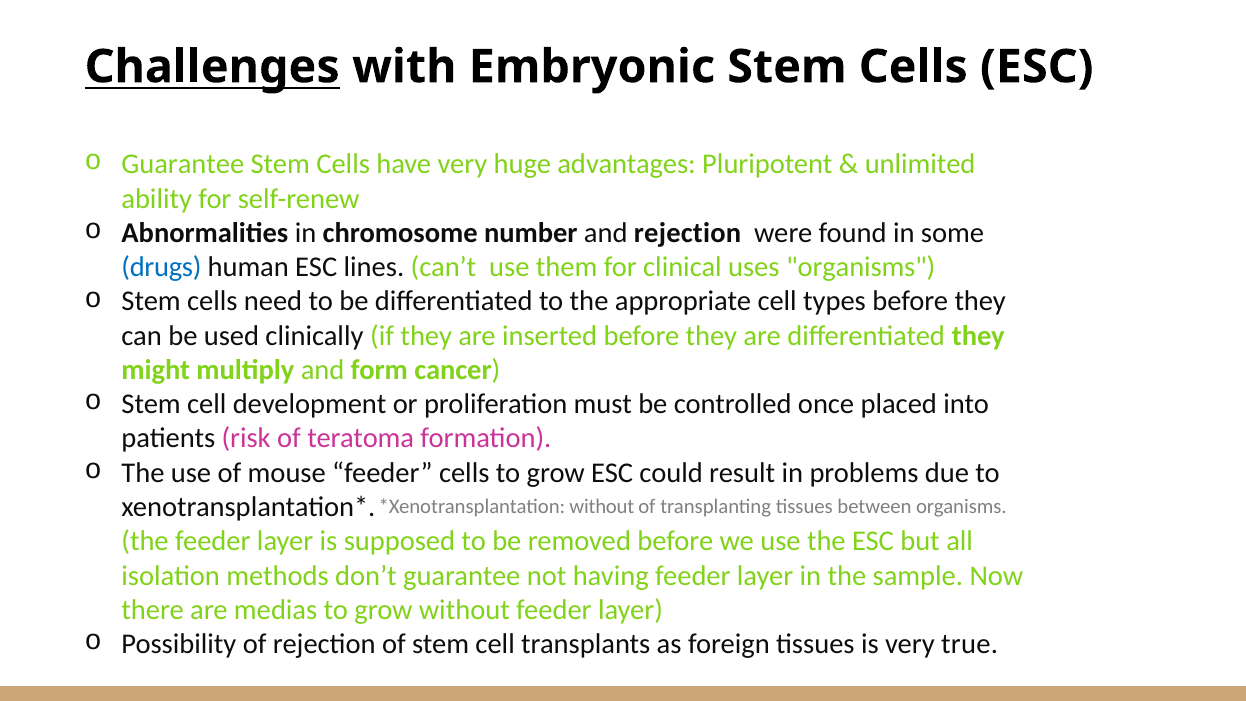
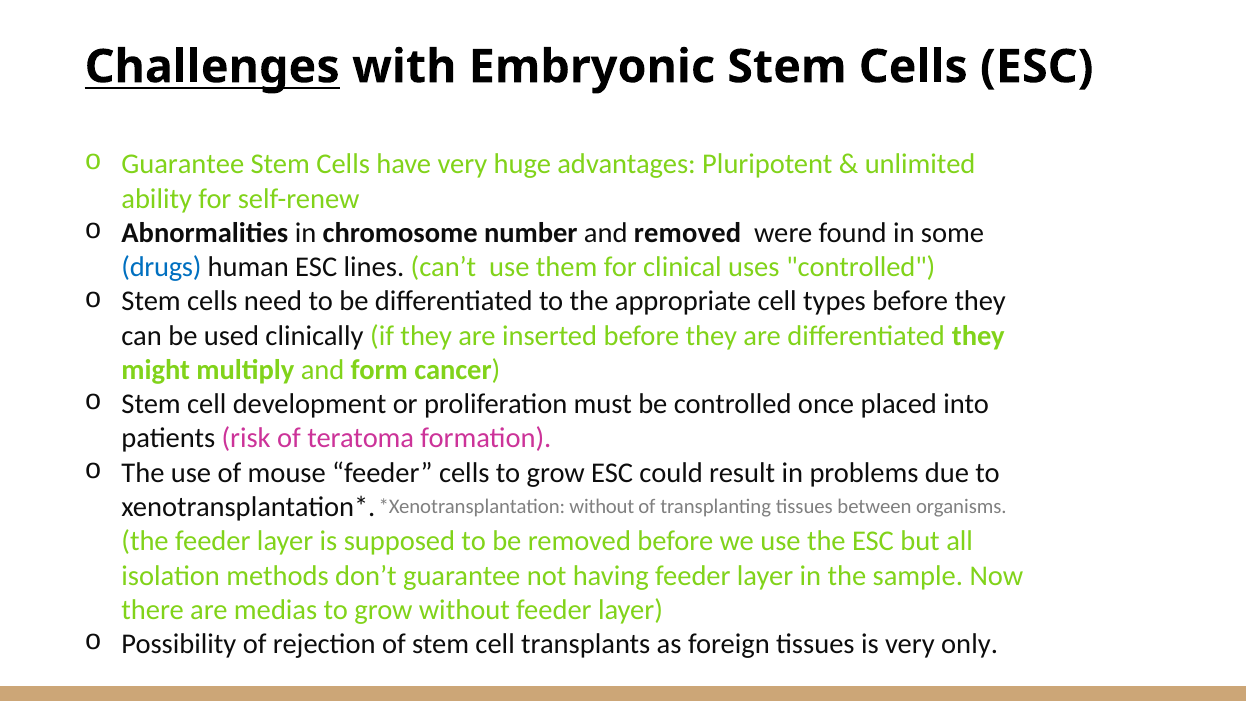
and rejection: rejection -> removed (688, 233)
uses organisms: organisms -> controlled (861, 267)
true: true -> only (970, 644)
